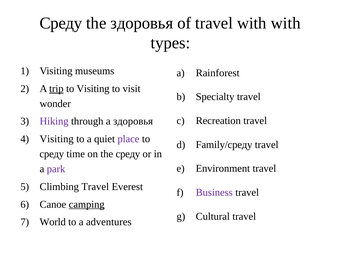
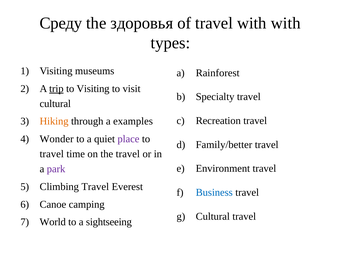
wonder: wonder -> cultural (55, 104)
Hiking colour: purple -> orange (54, 121)
a здоровья: здоровья -> examples (133, 121)
Visiting: Visiting -> Wonder (57, 139)
Family/среду: Family/среду -> Family/better (224, 144)
среду: среду -> travel (52, 154)
the среду: среду -> travel (128, 154)
Business colour: purple -> blue (214, 192)
camping underline: present -> none (87, 204)
adventures: adventures -> sightseeing (109, 222)
